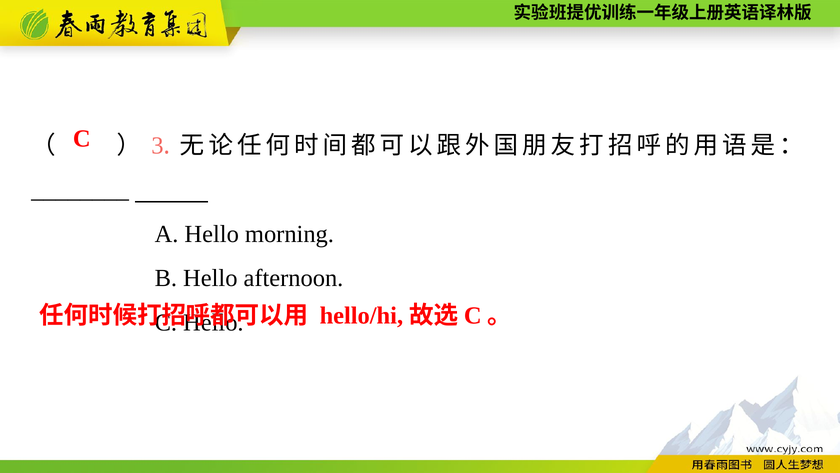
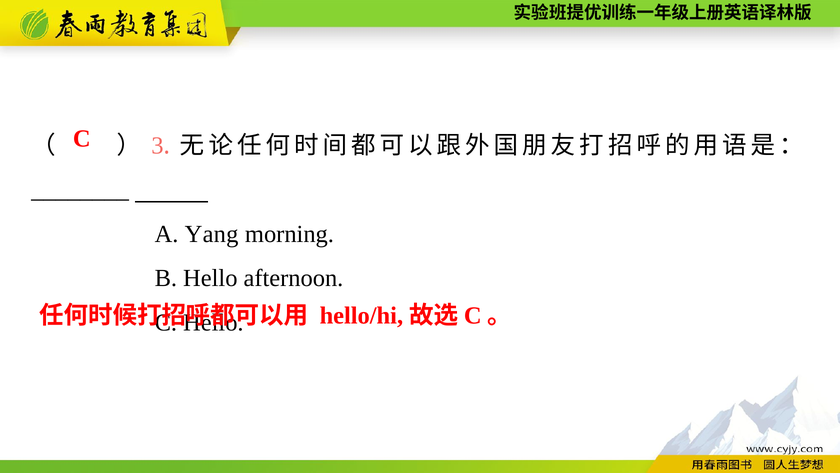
A Hello: Hello -> Yang (212, 234)
